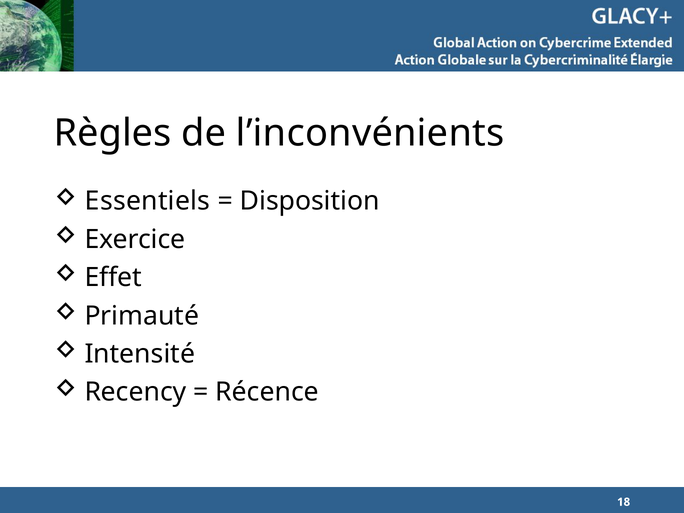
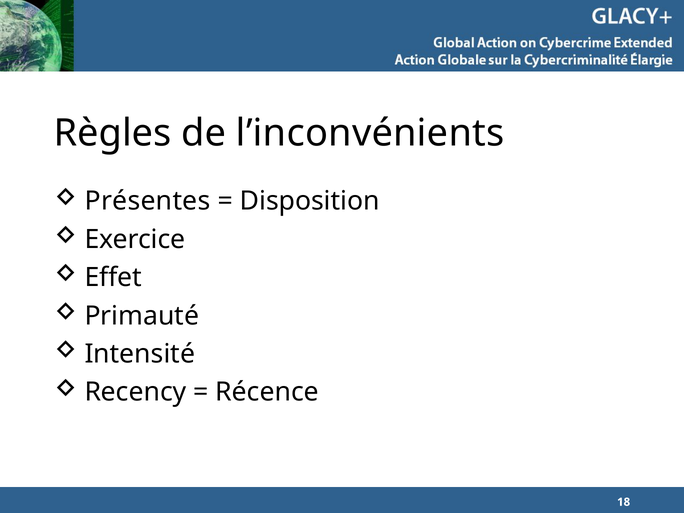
Essentiels: Essentiels -> Présentes (148, 201)
